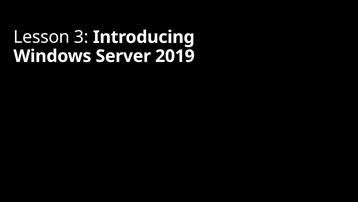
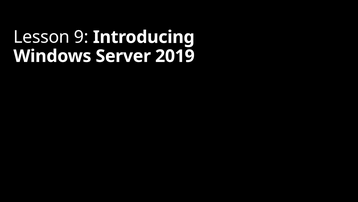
3: 3 -> 9 (81, 37)
